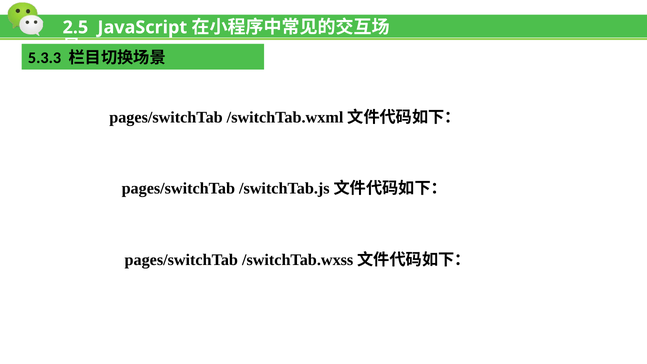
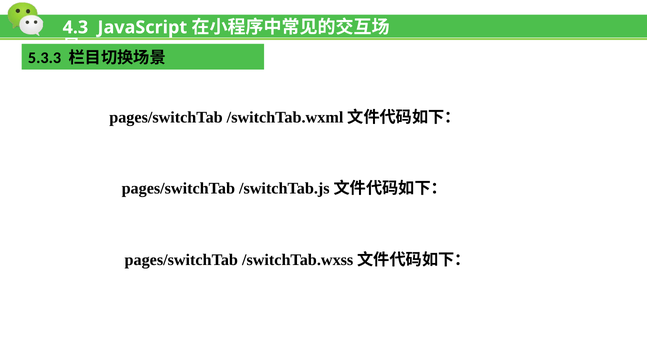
2.5: 2.5 -> 4.3 (75, 27)
